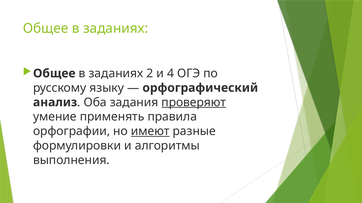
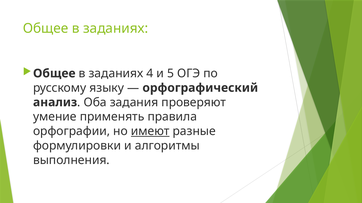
2: 2 -> 4 (150, 74)
4: 4 -> 5 (171, 74)
проверяют underline: present -> none (194, 103)
